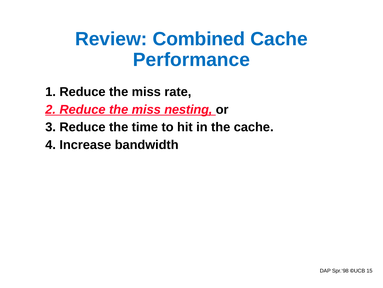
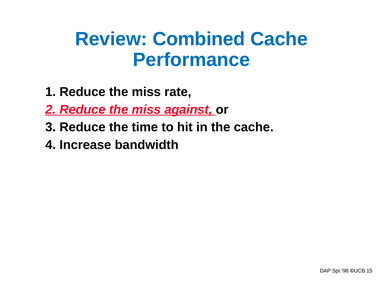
nesting: nesting -> against (188, 109)
